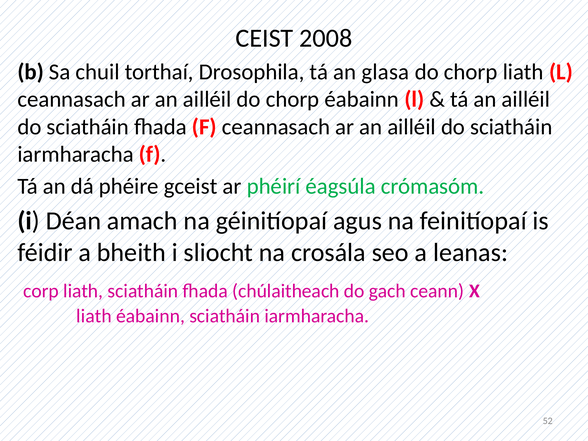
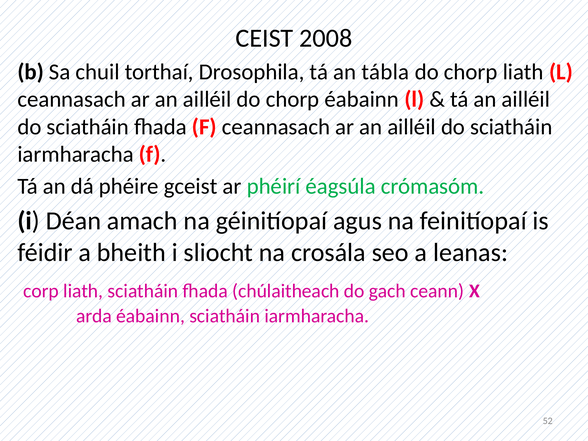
glasa: glasa -> tábla (385, 72)
liath: liath -> arda (94, 316)
